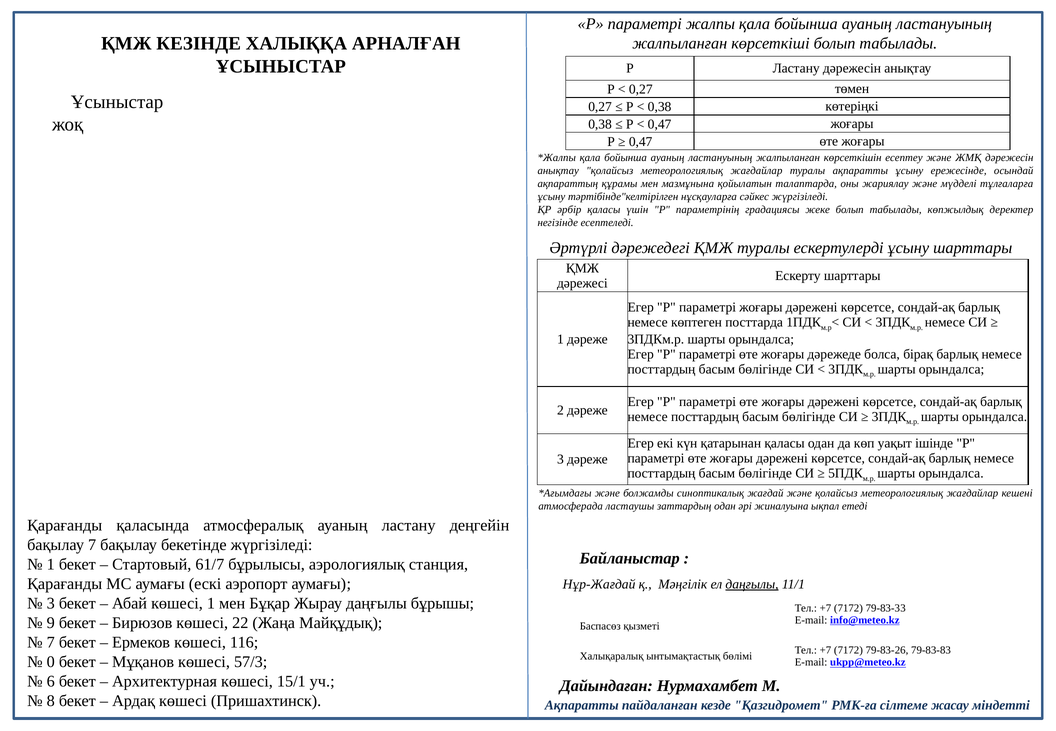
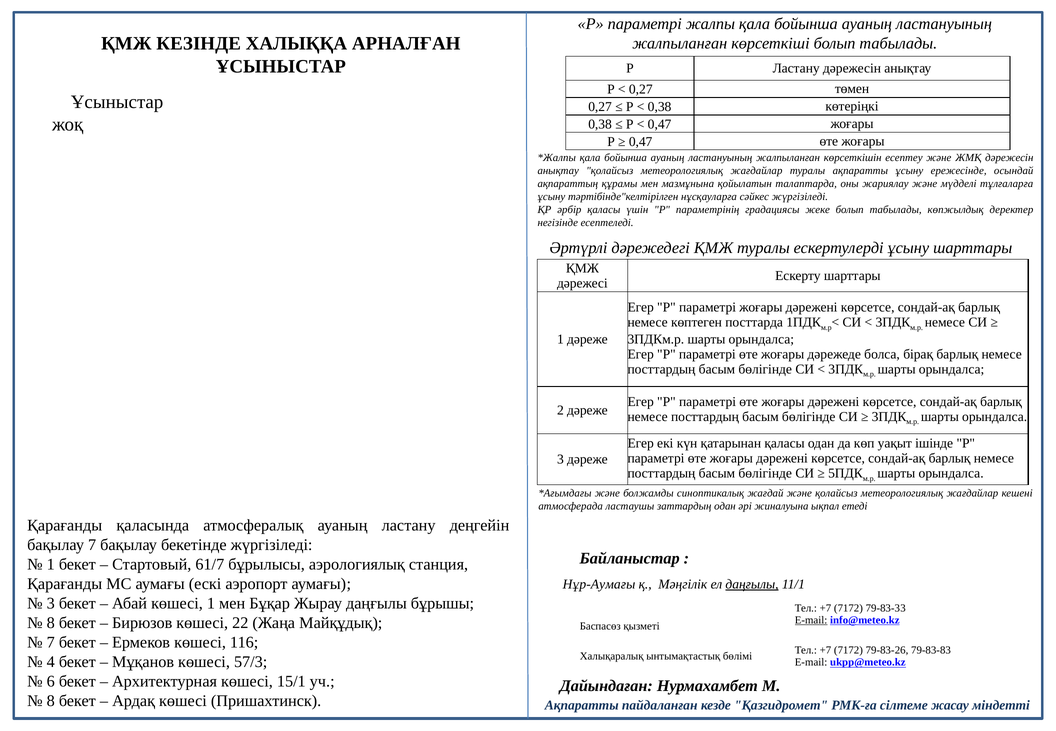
Нұр-Жағдай: Нұр-Жағдай -> Нұр-Аумағы (599, 584)
E-mail underline: none -> present (811, 620)
9: 9 -> 8 (51, 623)
0: 0 -> 4 (51, 662)
